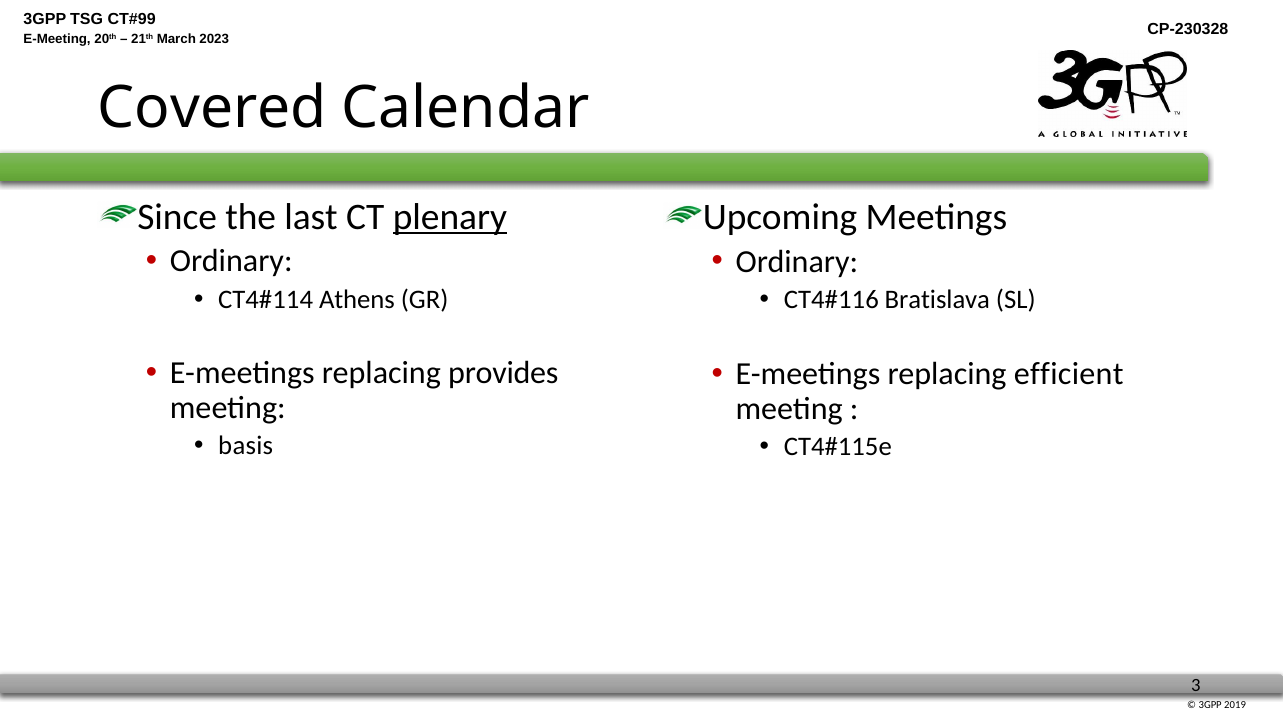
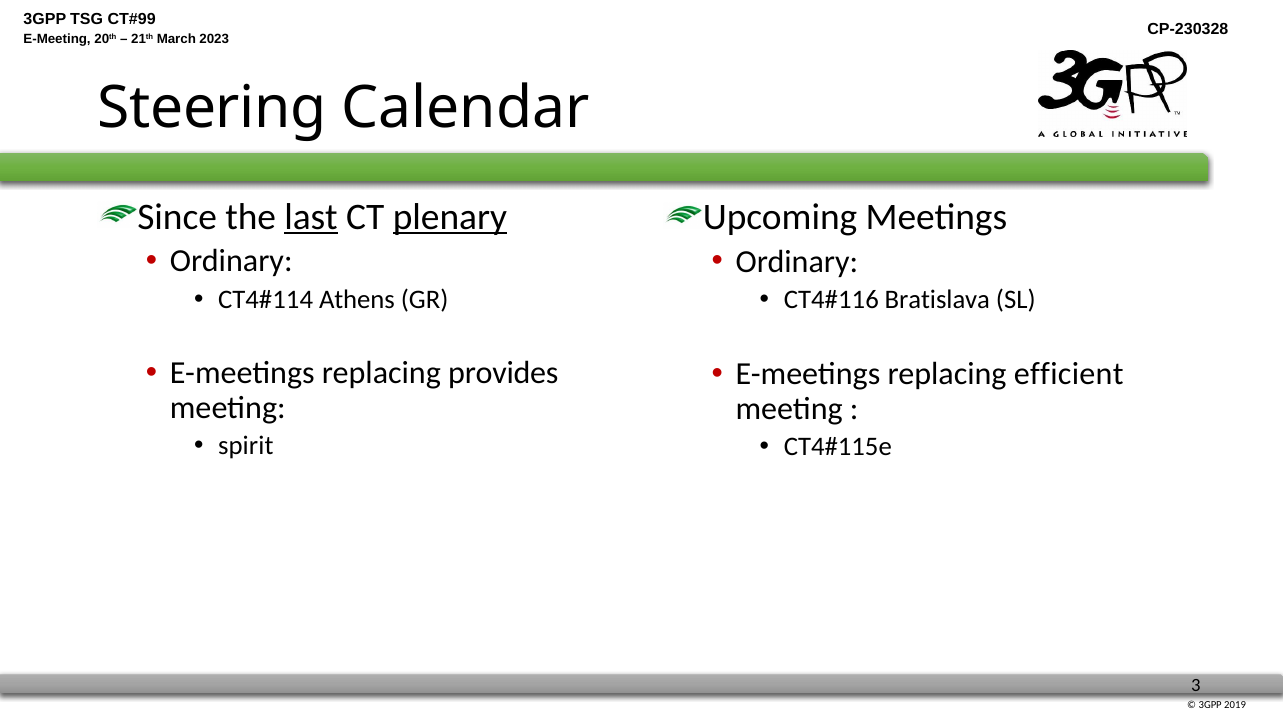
Covered: Covered -> Steering (212, 108)
last underline: none -> present (311, 217)
basis: basis -> spirit (246, 447)
